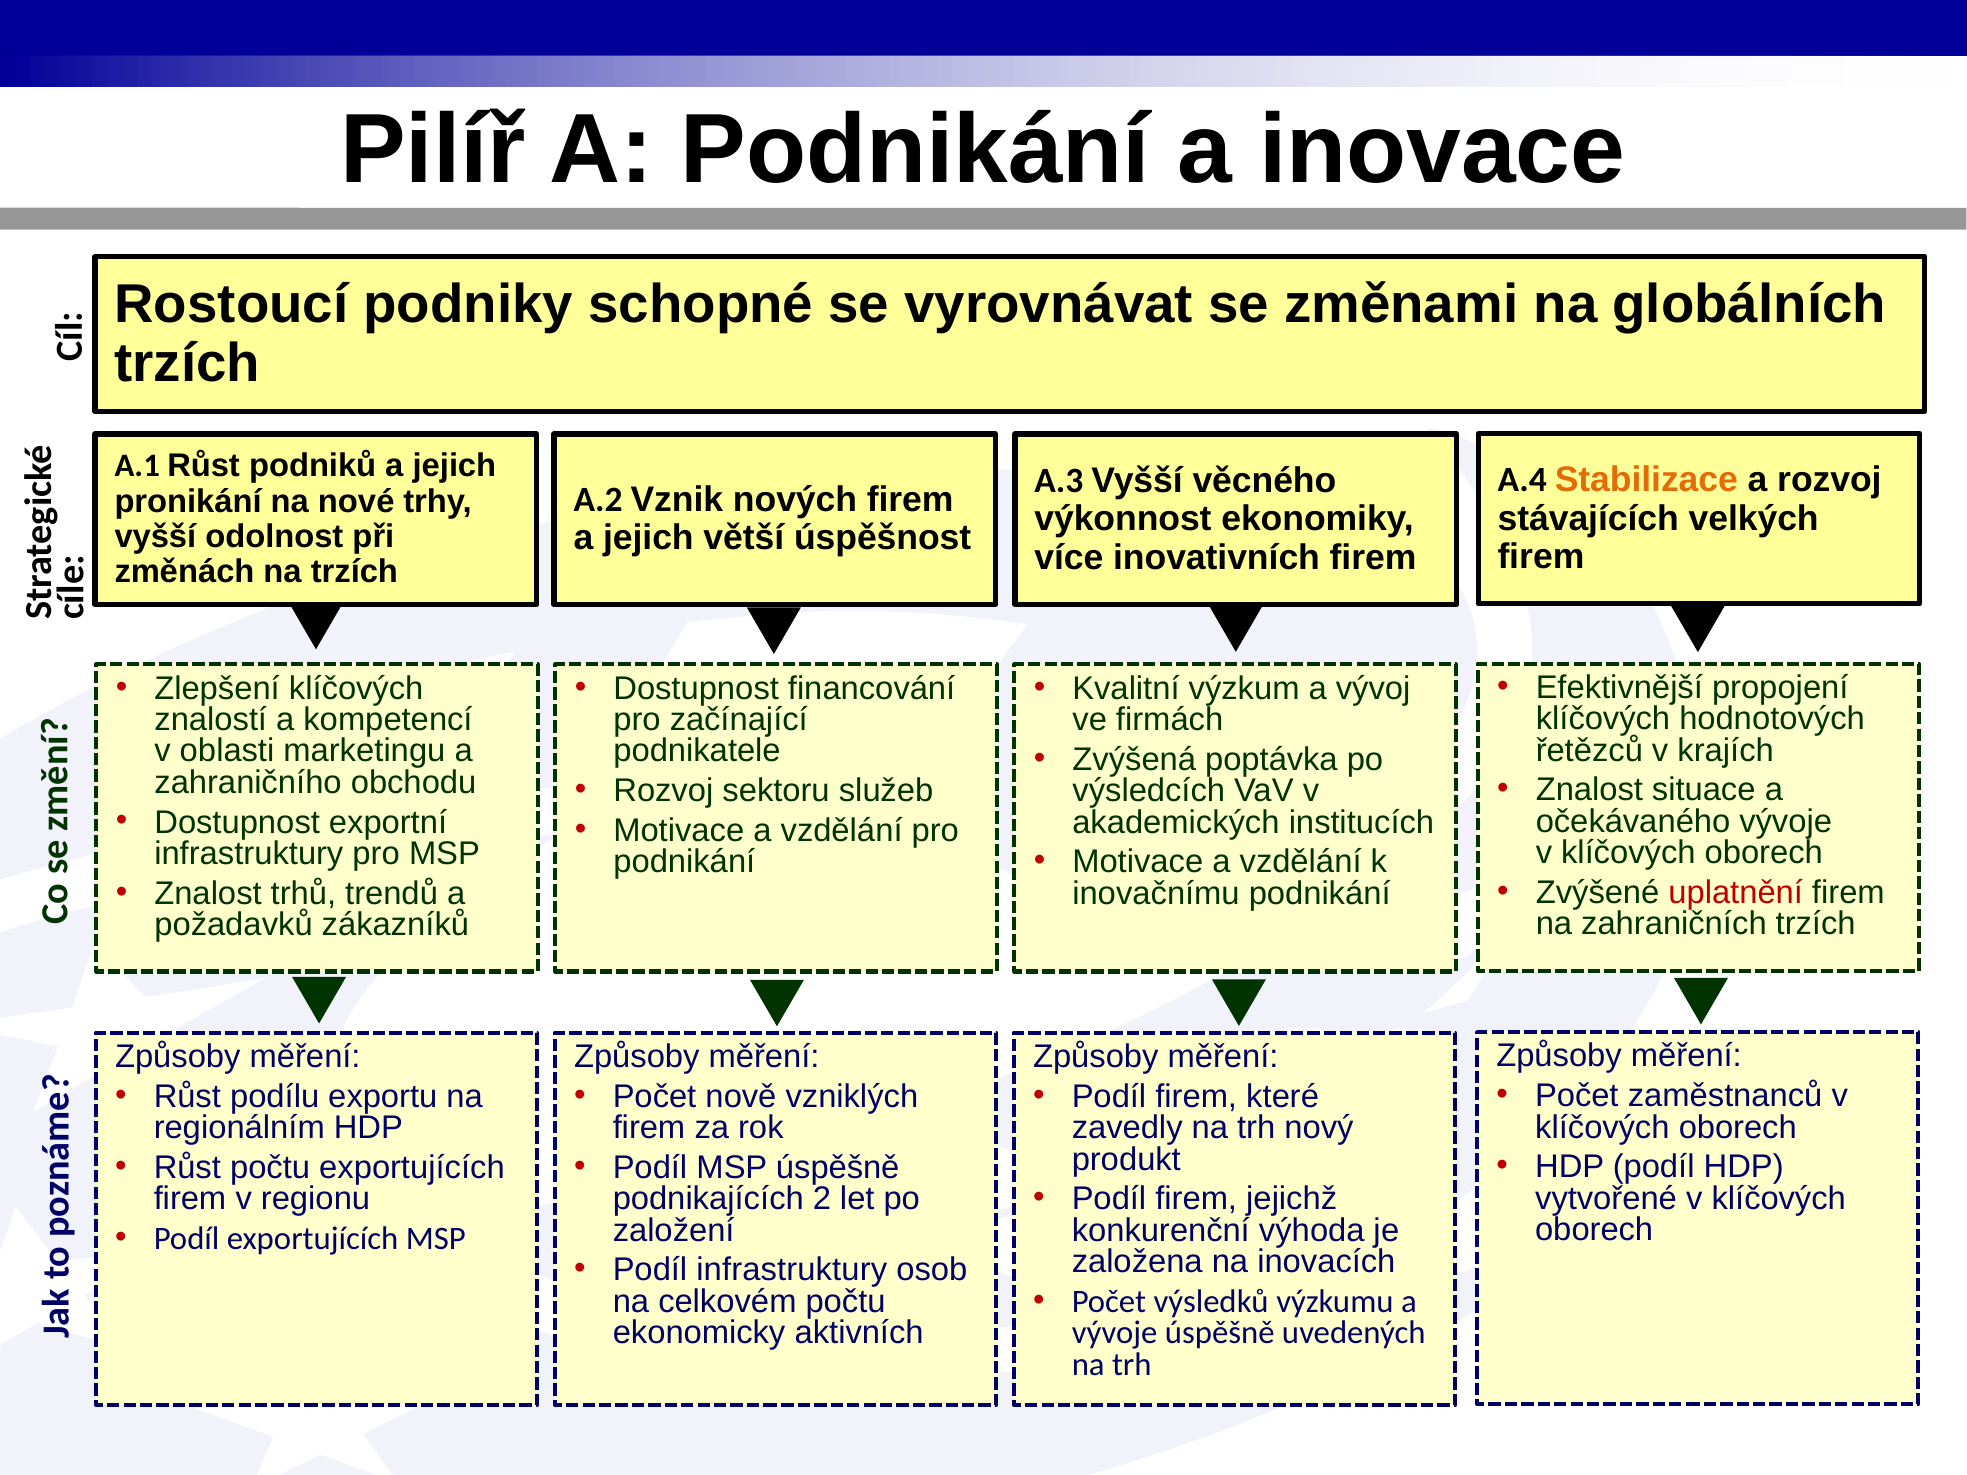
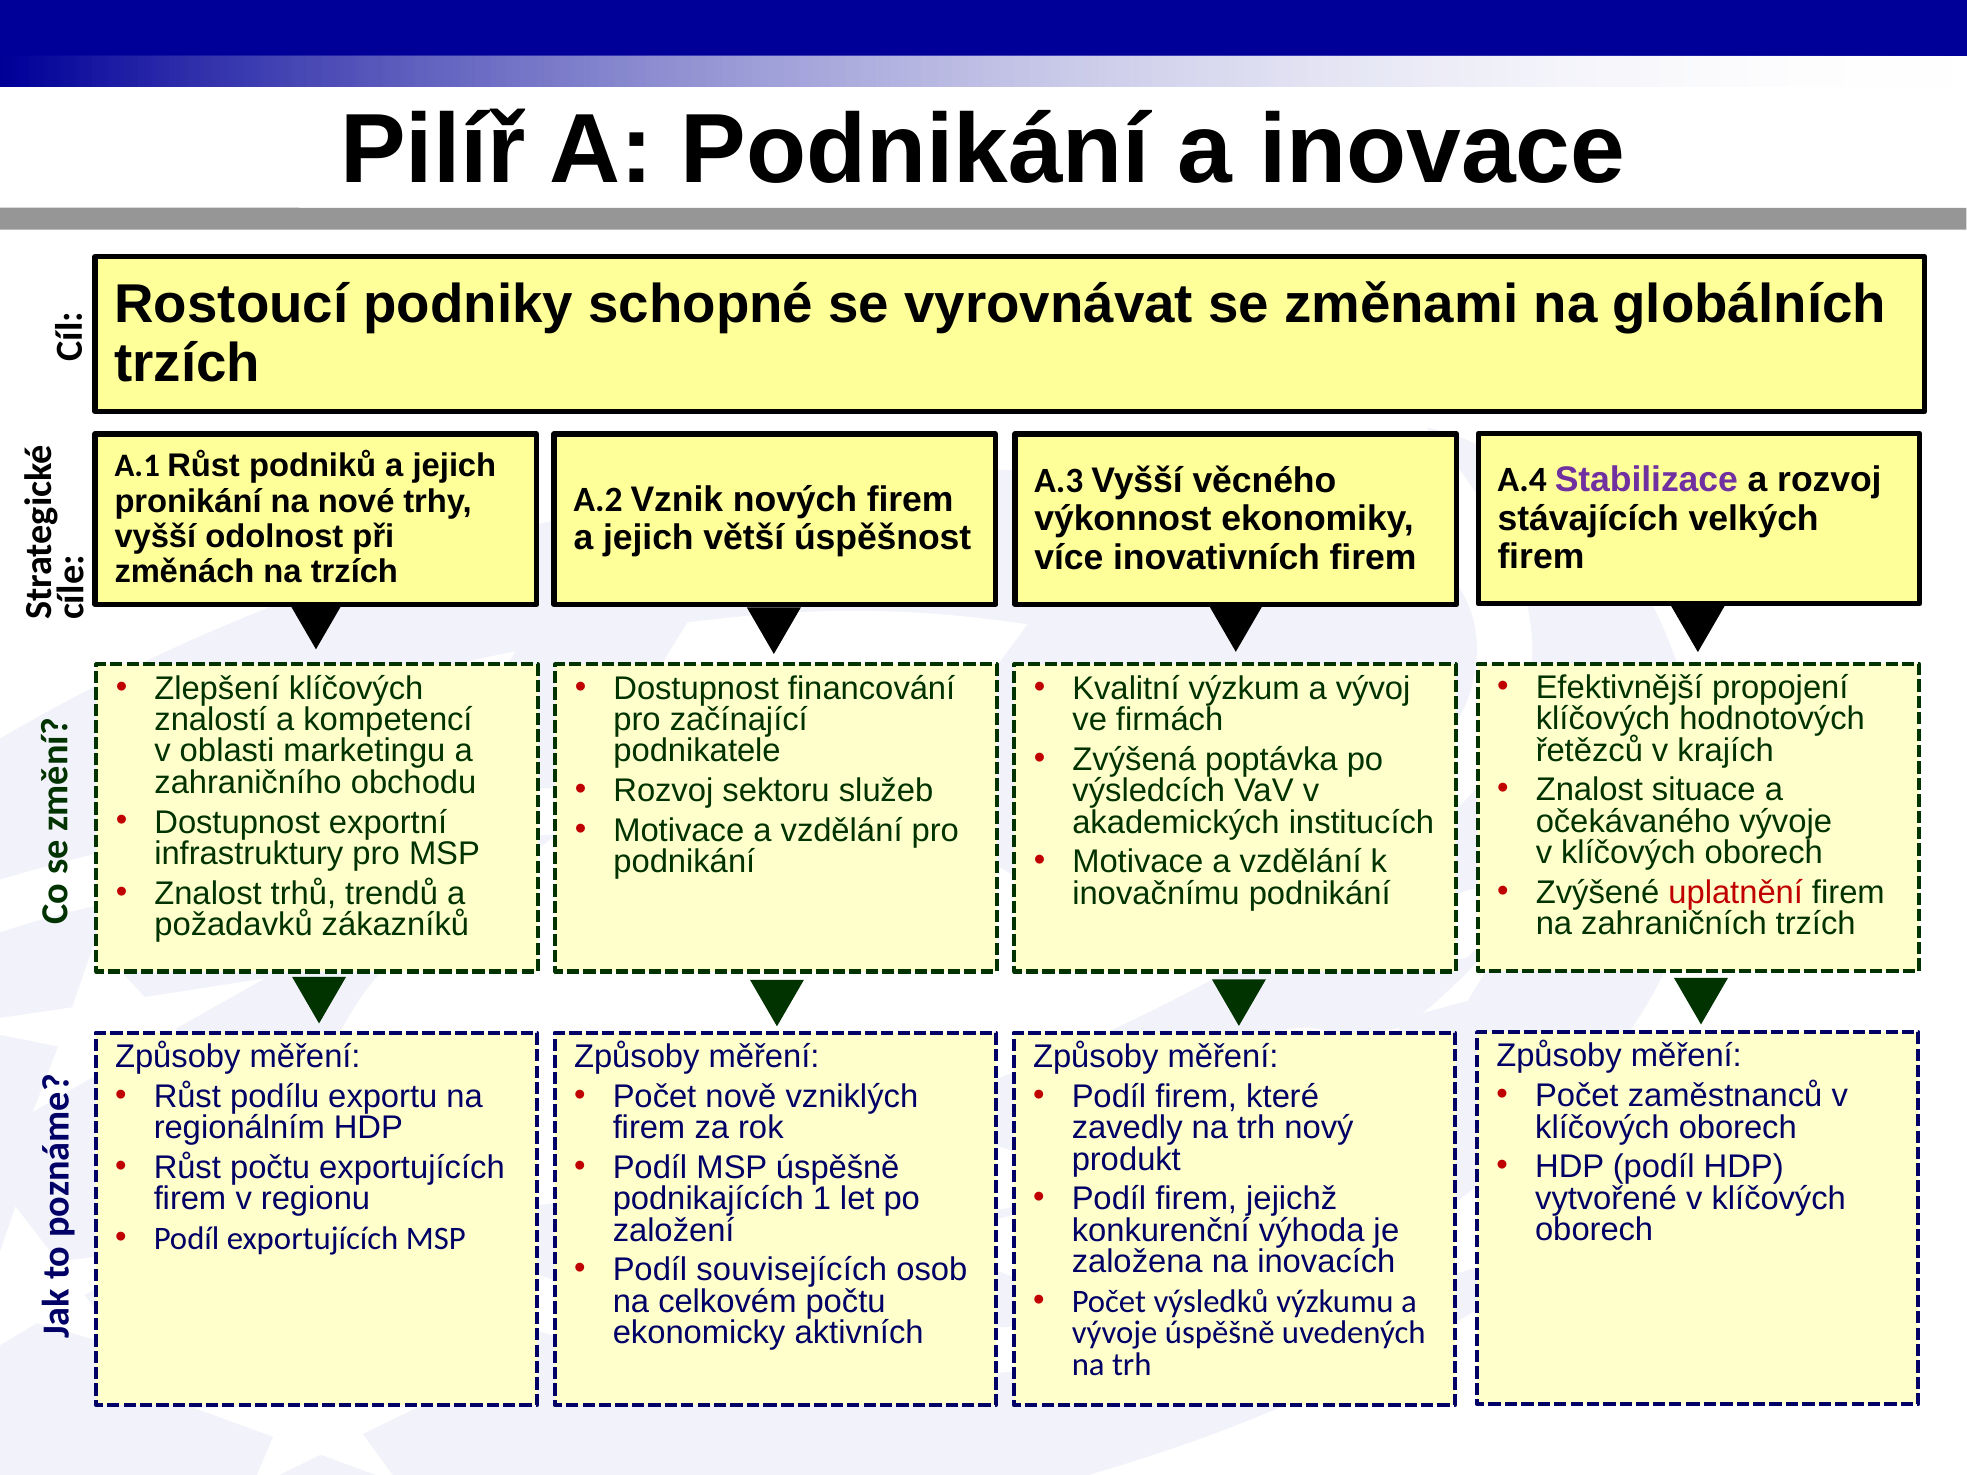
Stabilizace colour: orange -> purple (1646, 480)
2: 2 -> 1 (822, 1199)
Podíl infrastruktury: infrastruktury -> souvisejících (792, 1270)
